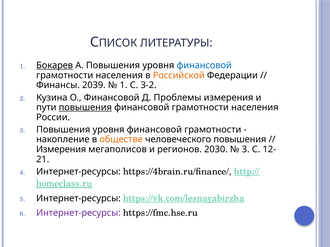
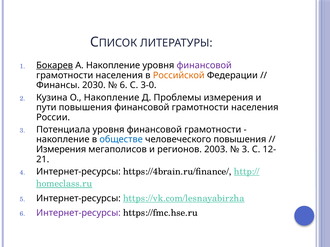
А Повышения: Повышения -> Накопление (113, 66)
финансовой colour: blue -> purple (204, 66)
2039: 2039 -> 2030 (94, 85)
1: 1 -> 6 (124, 85)
3-2: 3-2 -> 3-0 (149, 85)
О Финансовой: Финансовой -> Накопление (112, 98)
повышения underline: present -> none (85, 108)
3 Повышения: Повышения -> Потенциала (63, 130)
обществе colour: orange -> blue (121, 140)
2030: 2030 -> 2003 (216, 150)
